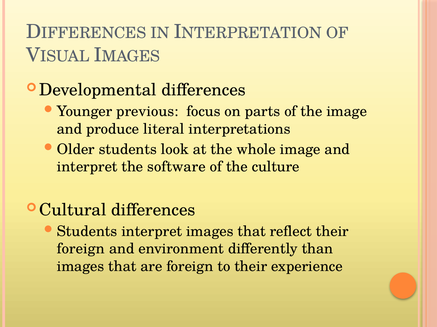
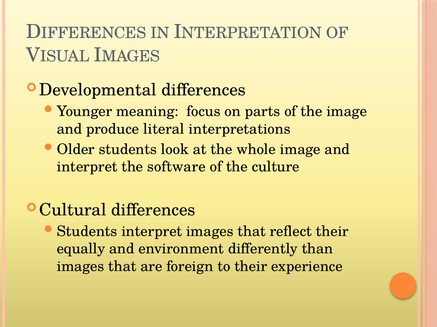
previous: previous -> meaning (147, 112)
foreign: foreign -> equally (81, 249)
